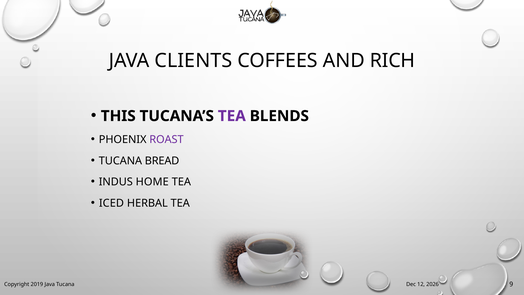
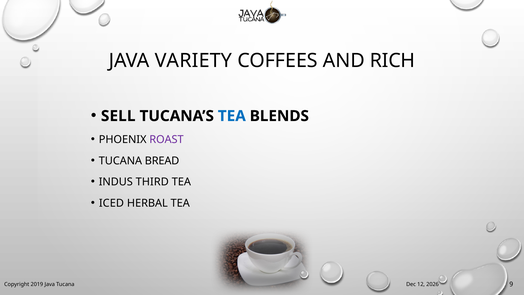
CLIENTS: CLIENTS -> VARIETY (193, 61)
THIS: THIS -> SELL (118, 116)
TEA colour: purple -> blue (232, 116)
HOME: HOME -> THIRD (152, 182)
